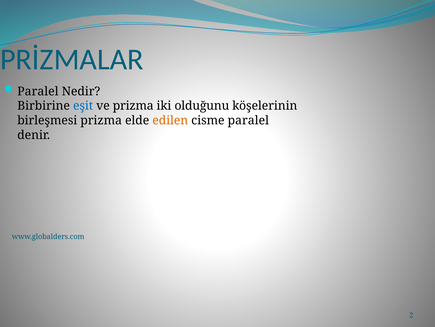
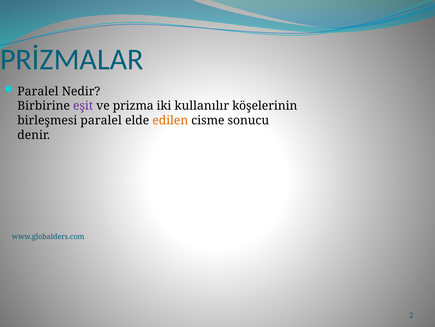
eşit colour: blue -> purple (83, 106)
olduğunu: olduğunu -> kullanılır (202, 106)
birleşmesi prizma: prizma -> paralel (101, 120)
cisme paralel: paralel -> sonucu (248, 120)
